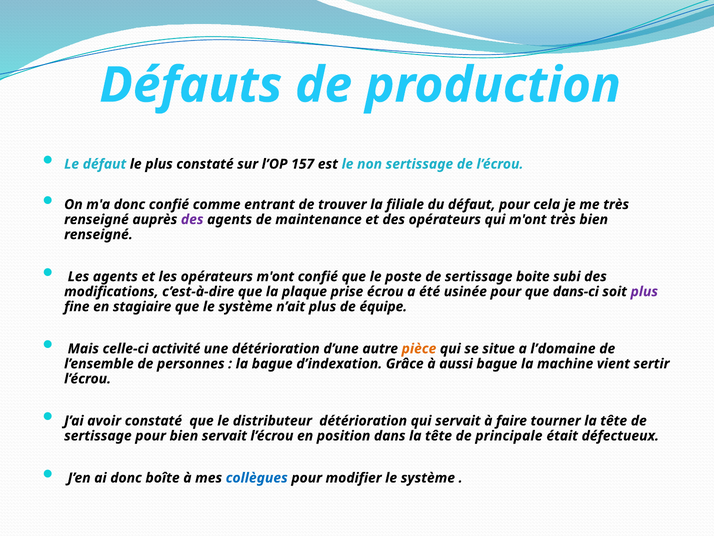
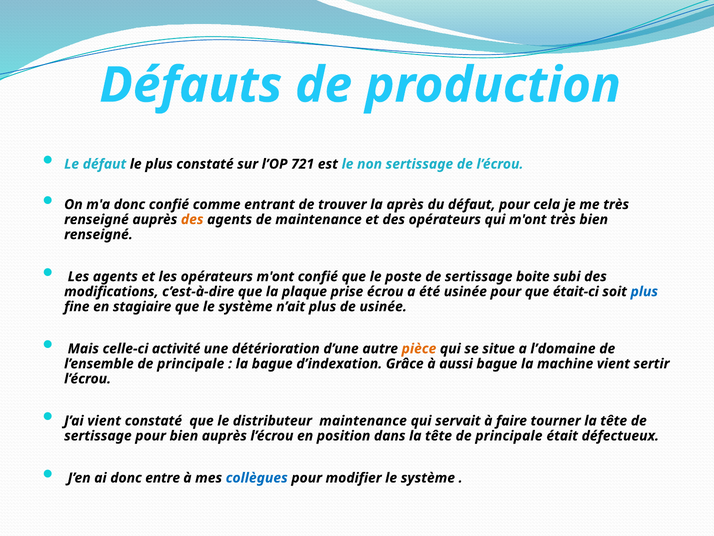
157: 157 -> 721 (303, 164)
filiale: filiale -> après (405, 204)
des colour: purple -> orange (192, 219)
dans-ci: dans-ci -> était-ci (576, 291)
plus colour: purple -> blue (644, 291)
de équipe: équipe -> usinée (383, 306)
l’ensemble de personnes: personnes -> principale (191, 363)
J’ai avoir: avoir -> vient (104, 420)
distributeur détérioration: détérioration -> maintenance (363, 420)
bien servait: servait -> auprès (224, 435)
boîte: boîte -> entre (163, 477)
